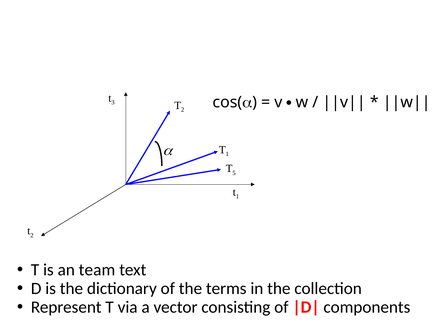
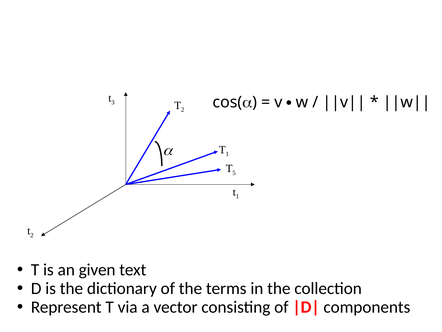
team: team -> given (97, 270)
